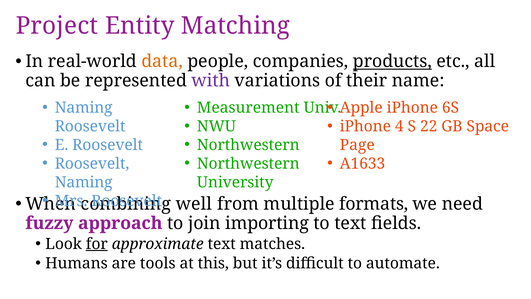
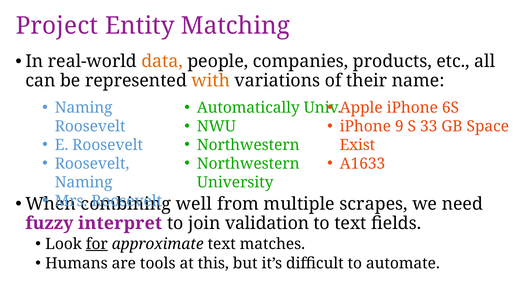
products underline: present -> none (392, 61)
with colour: purple -> orange (211, 81)
Measurement: Measurement -> Automatically (248, 108)
4: 4 -> 9 (399, 126)
22: 22 -> 33 (429, 126)
Page: Page -> Exist (357, 145)
formats: formats -> scrapes (374, 204)
approach: approach -> interpret (120, 223)
importing: importing -> validation (267, 223)
